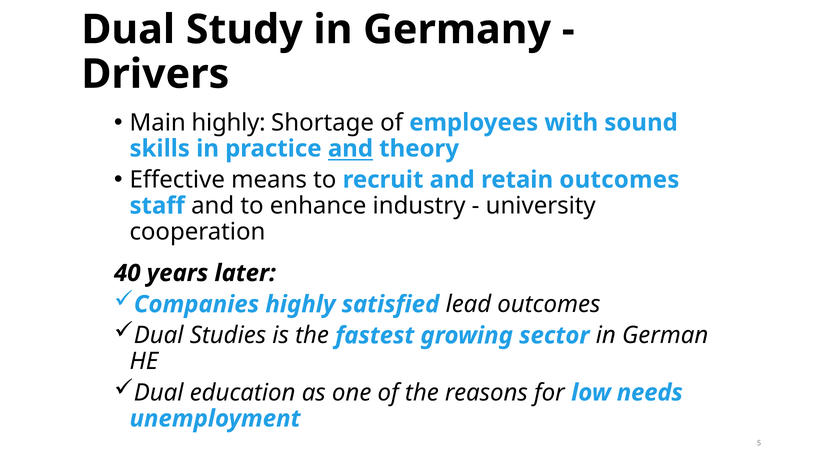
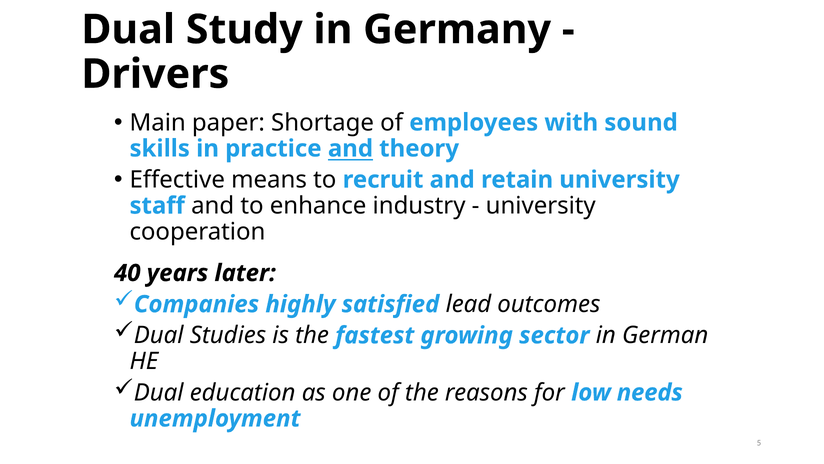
Main highly: highly -> paper (228, 122)
retain outcomes: outcomes -> university (620, 180)
